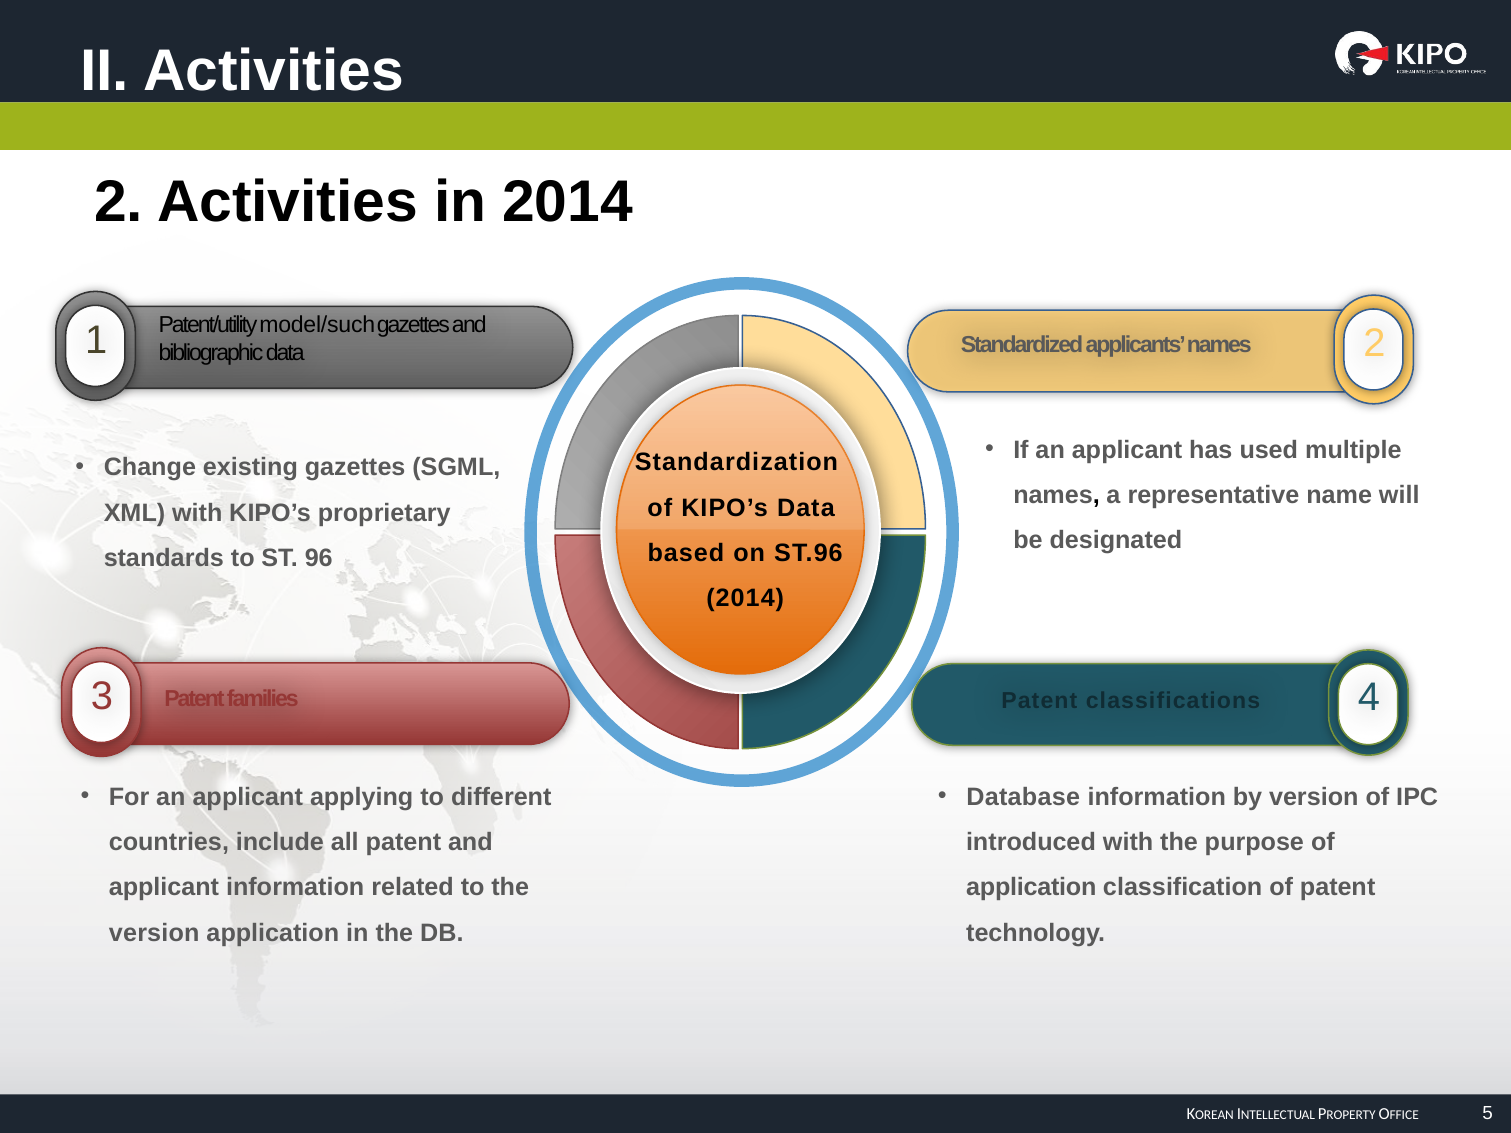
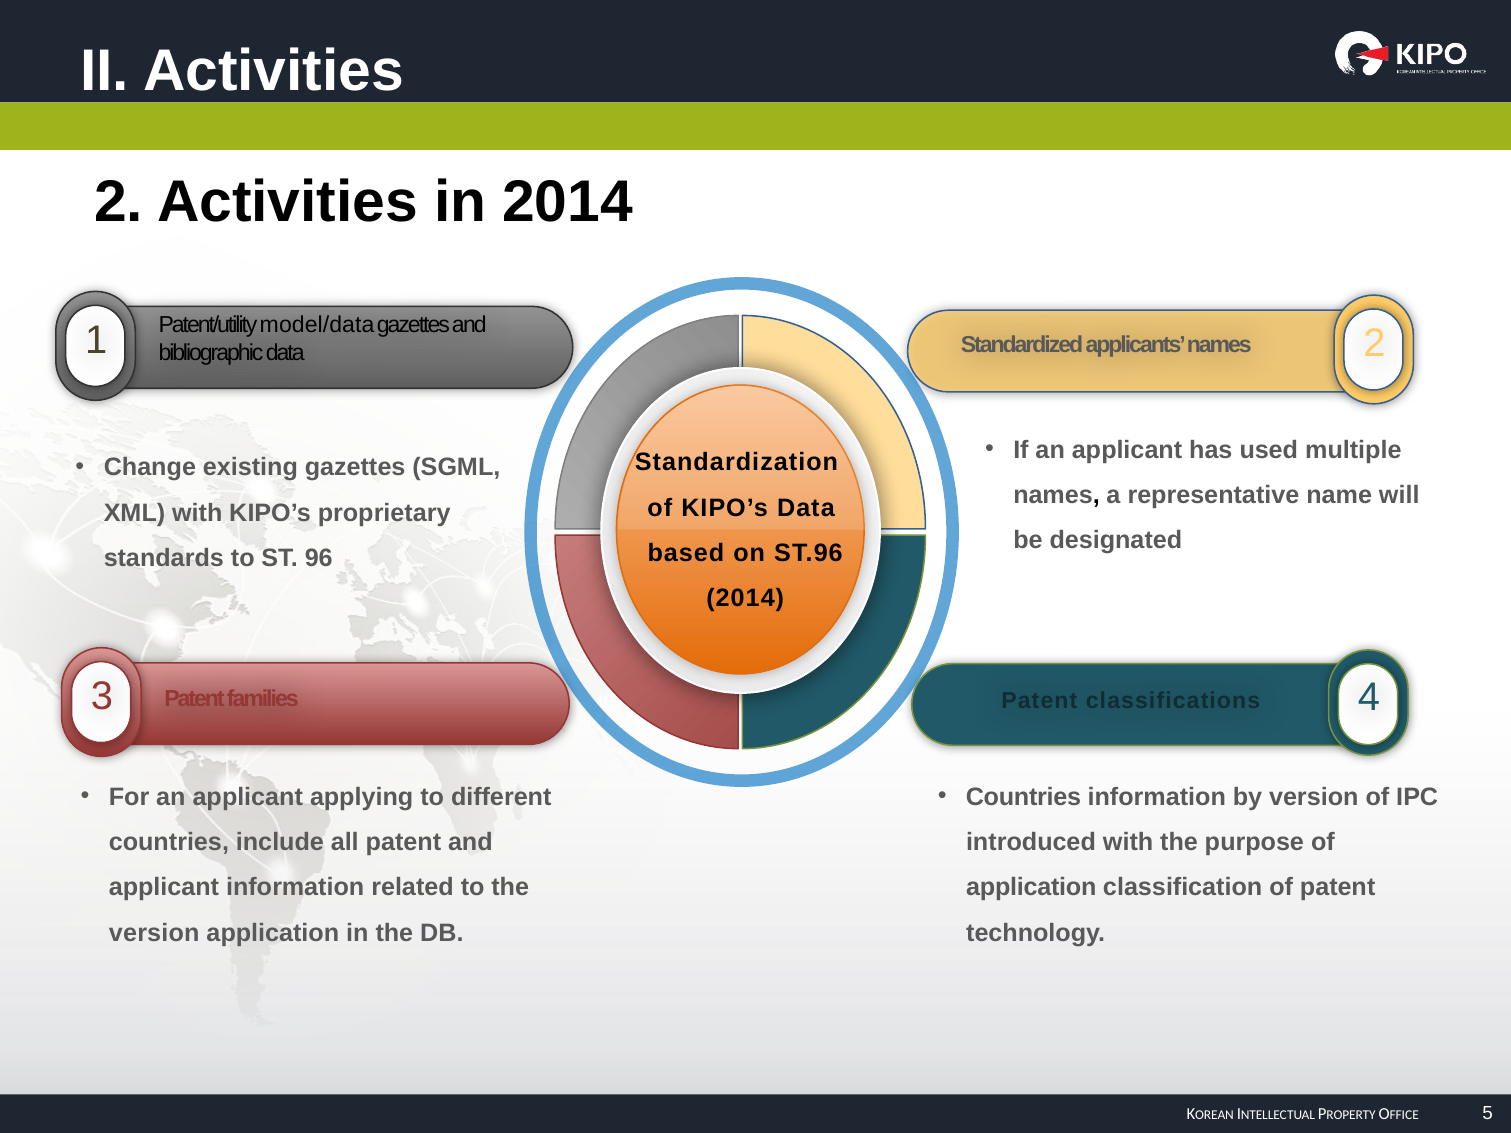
model/such: model/such -> model/data (317, 325)
Database: Database -> Countries (1023, 797)
